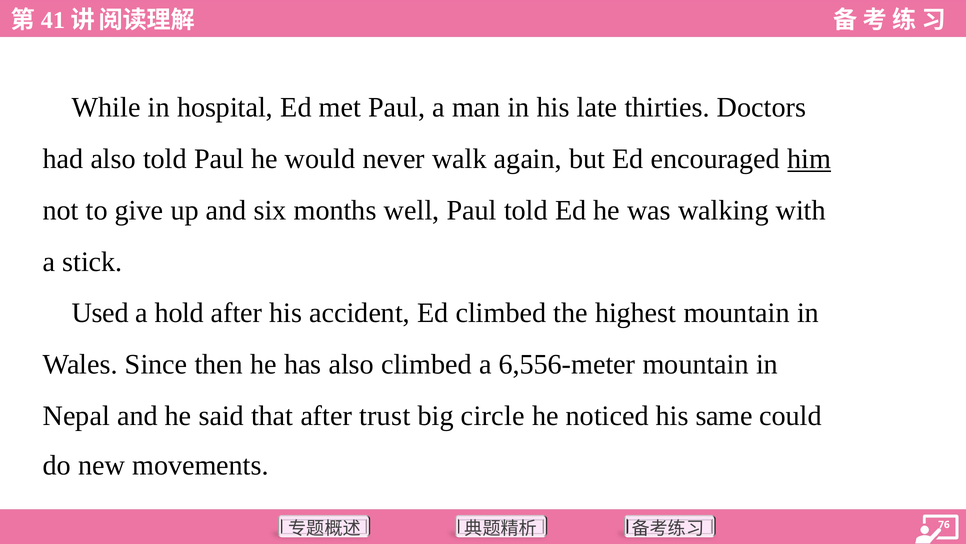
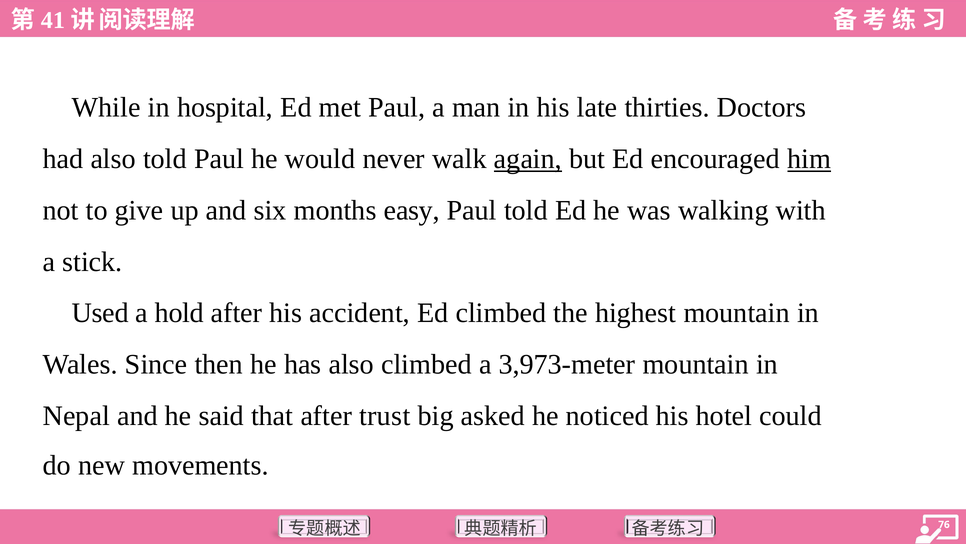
again underline: none -> present (528, 159)
well: well -> easy (412, 210)
6,556-meter: 6,556-meter -> 3,973-meter (567, 364)
circle: circle -> asked (493, 415)
same: same -> hotel (724, 415)
